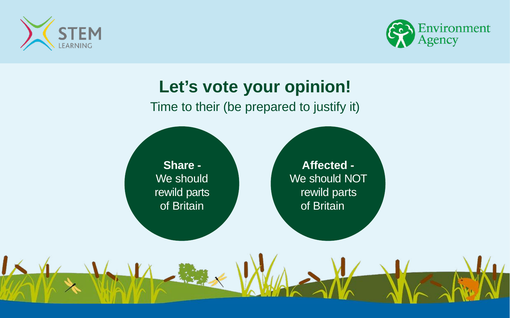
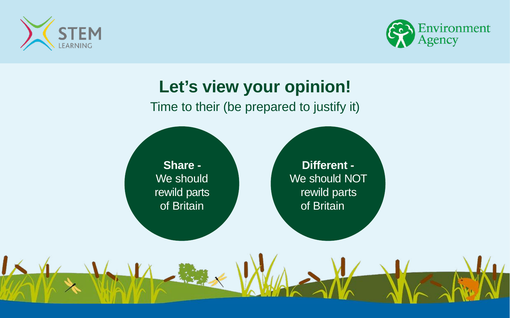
vote: vote -> view (221, 87)
Affected: Affected -> Different (325, 166)
